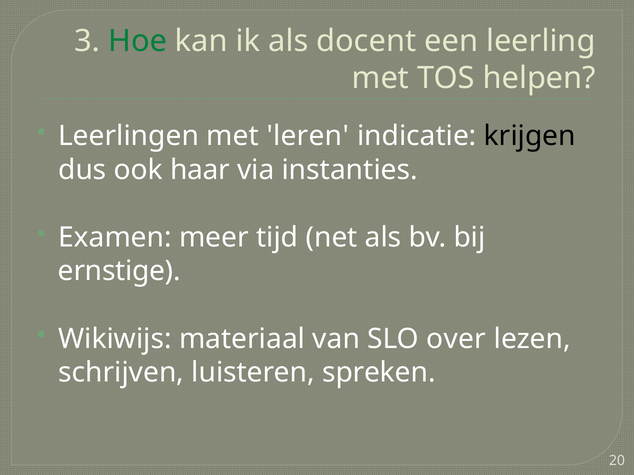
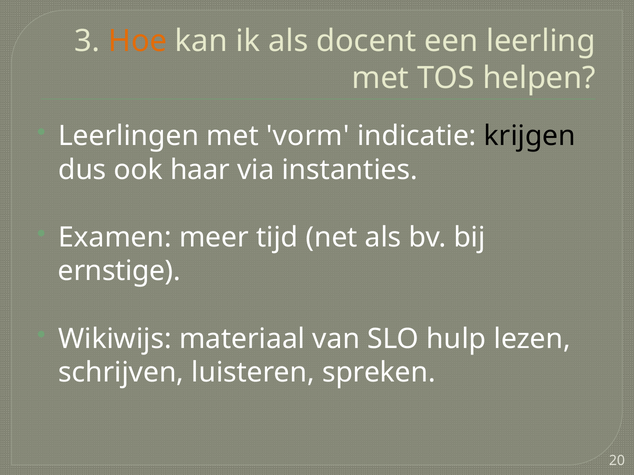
Hoe colour: green -> orange (138, 41)
leren: leren -> vorm (308, 136)
over: over -> hulp (456, 339)
